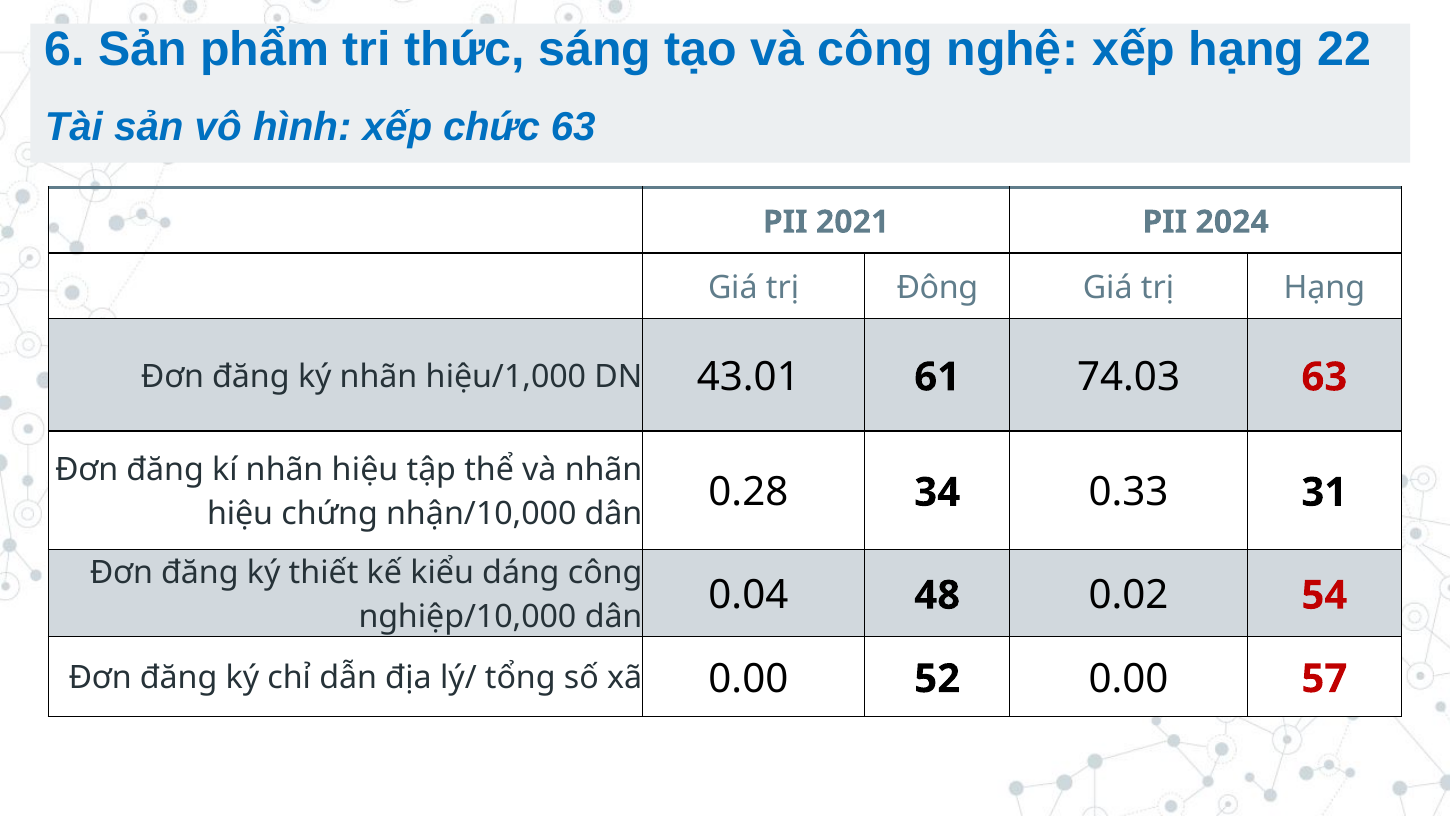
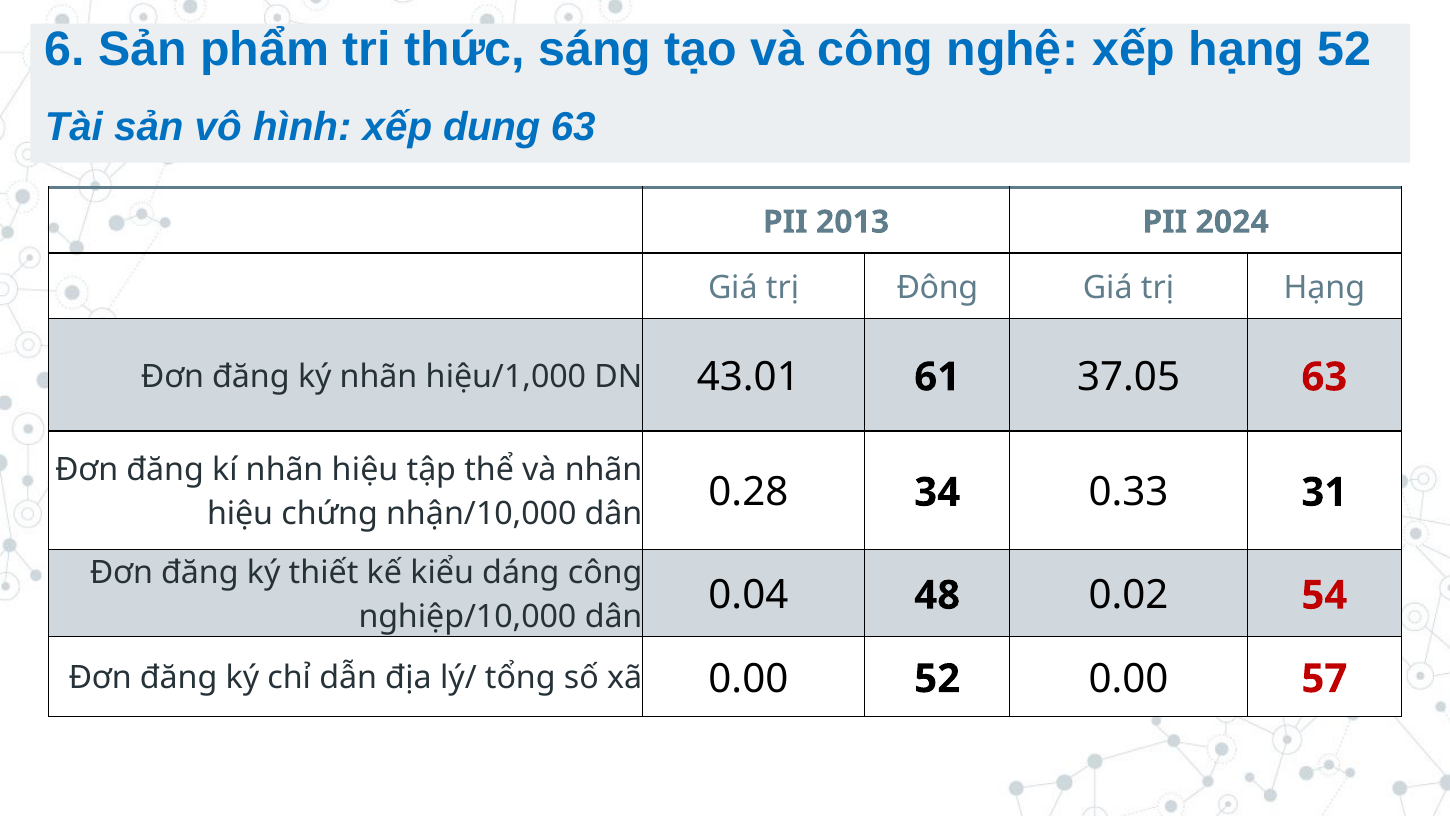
hạng 22: 22 -> 52 (1345, 49)
chức: chức -> dung (492, 127)
2021: 2021 -> 2013 (853, 222)
74.03: 74.03 -> 37.05 (1129, 377)
